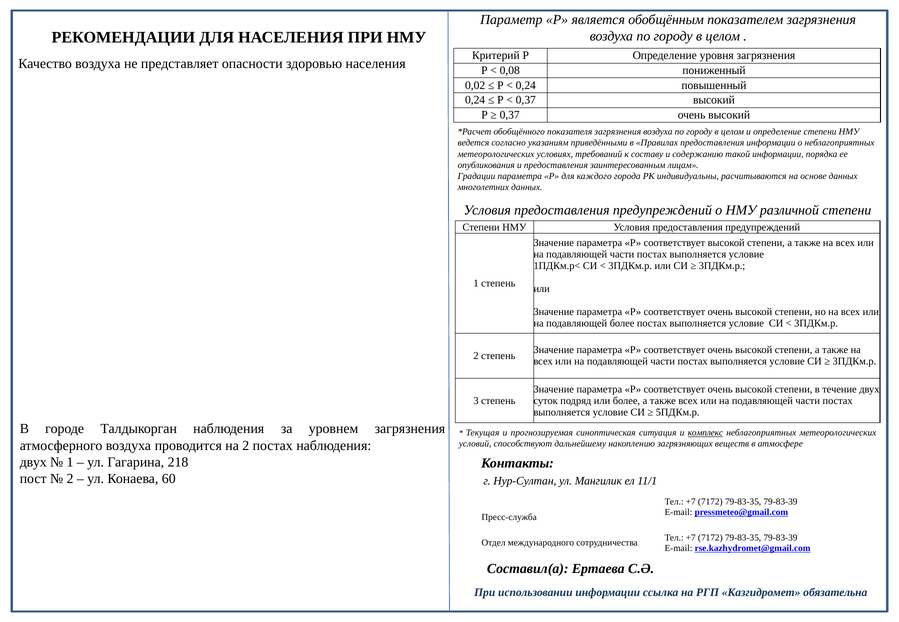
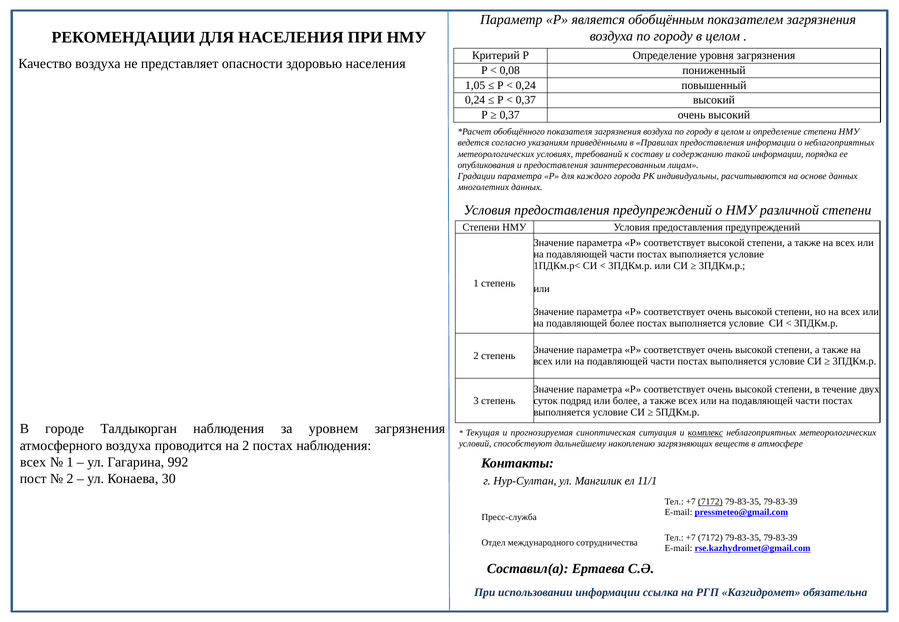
0,02: 0,02 -> 1,05 (475, 85)
двух: двух -> всех (33, 462)
218: 218 -> 992 (178, 462)
60: 60 -> 30 (169, 479)
7172 underline: none -> present (710, 502)
